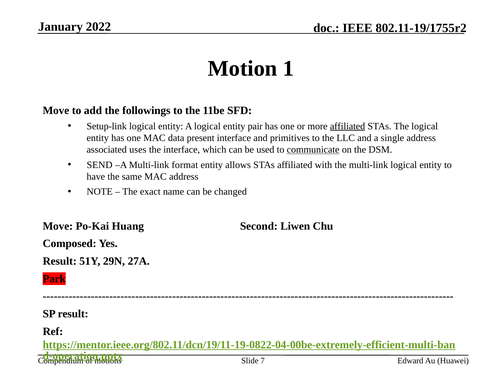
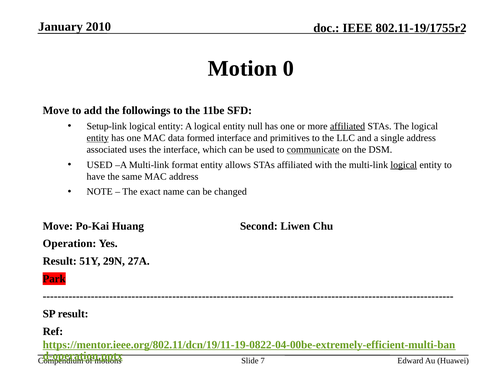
2022: 2022 -> 2010 (98, 27)
1: 1 -> 0 (288, 68)
pair: pair -> null (255, 126)
entity underline: none -> present (98, 138)
present: present -> formed (201, 138)
SEND: SEND -> USED (100, 165)
logical underline: none -> present (404, 165)
Composed: Composed -> Operation (69, 244)
